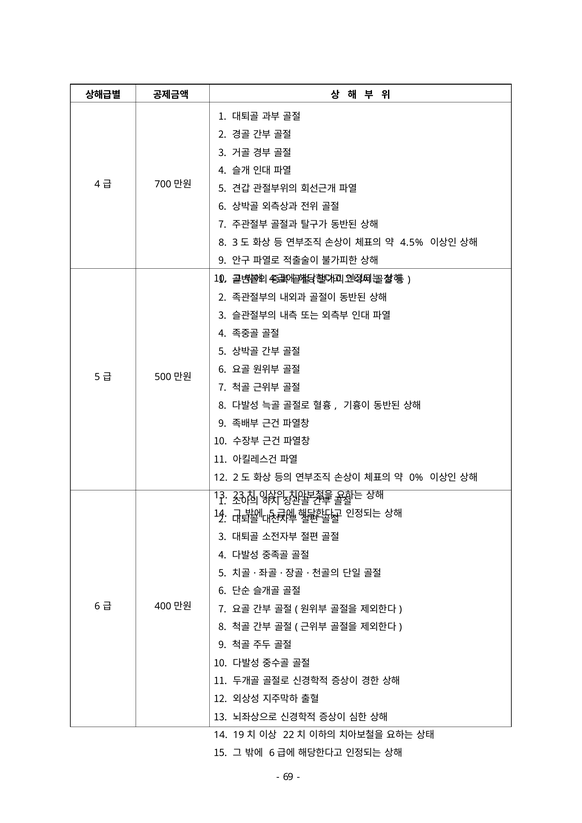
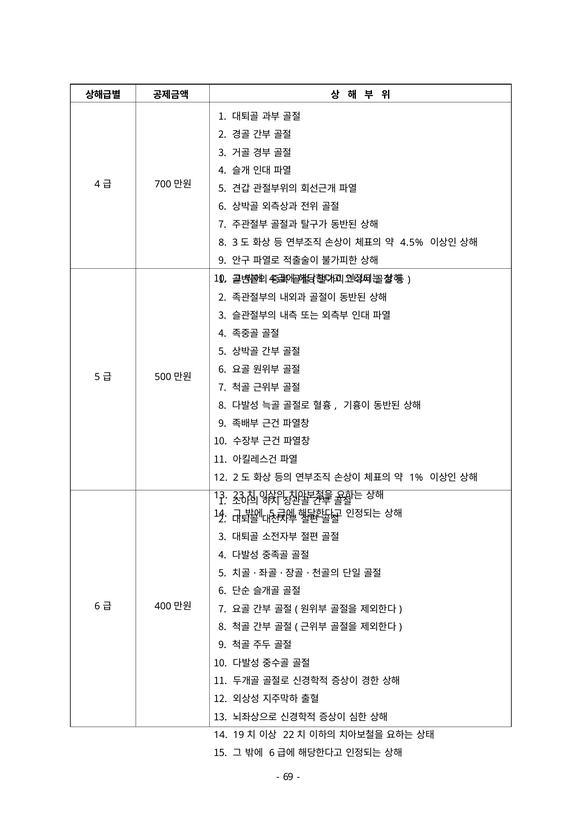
0%: 0% -> 1% (416, 477)
